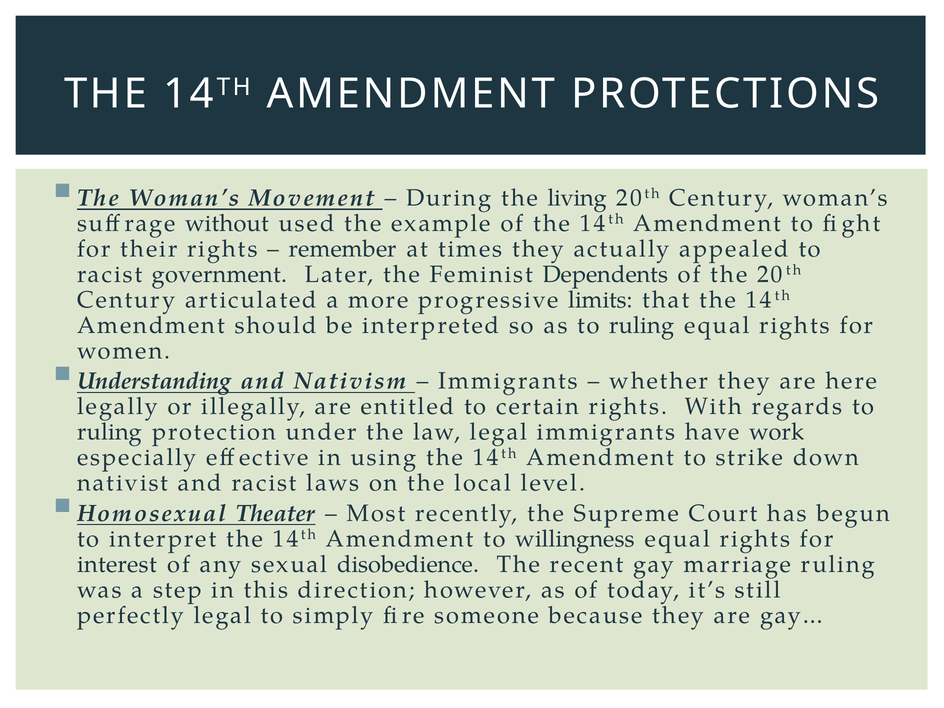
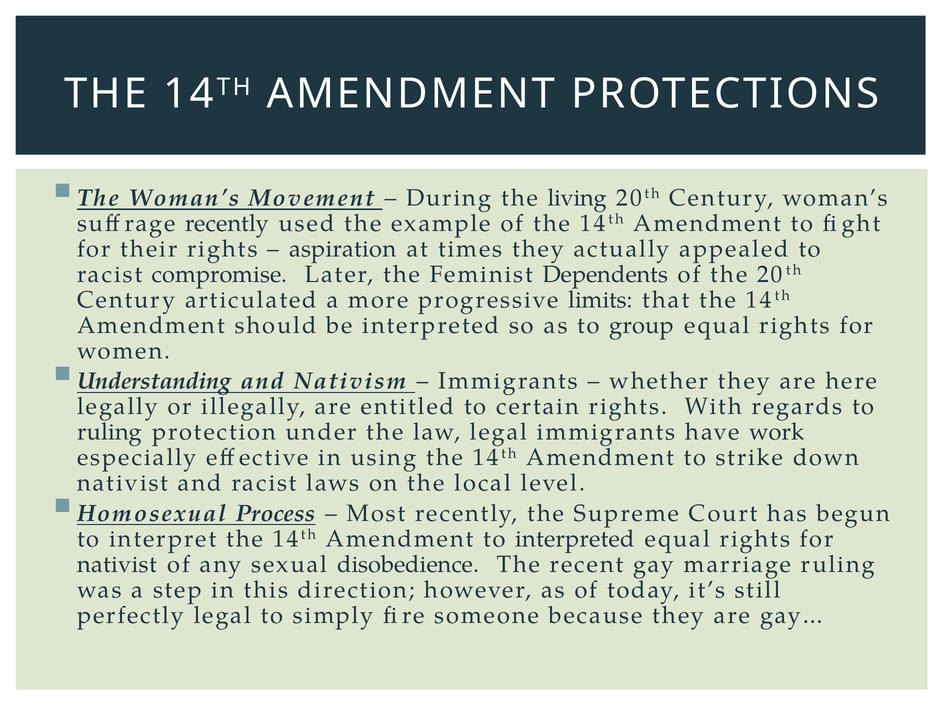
suffrage without: without -> recently (227, 223)
remember: remember -> aspiration (343, 249)
government: government -> compromise (220, 274)
as to ruling: ruling -> group (642, 325)
Theater: Theater -> Process (276, 513)
to willingness: willingness -> interpreted (575, 539)
interest: interest -> nativist (117, 564)
